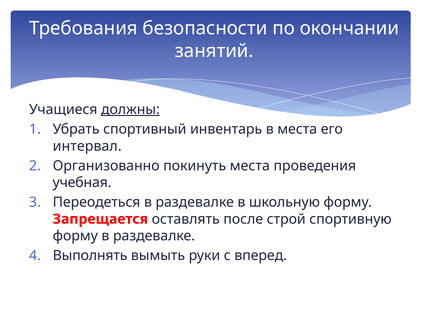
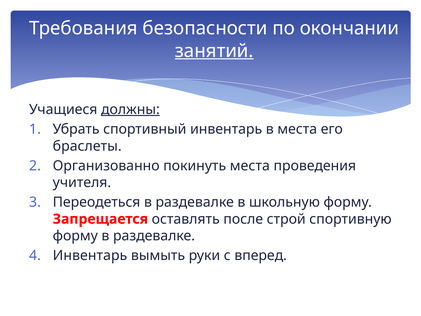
занятий underline: none -> present (214, 51)
интервал: интервал -> браслеты (87, 146)
учебная: учебная -> учителя (82, 182)
Выполнять: Выполнять -> Инвентарь (90, 255)
